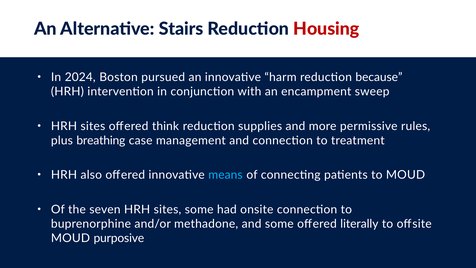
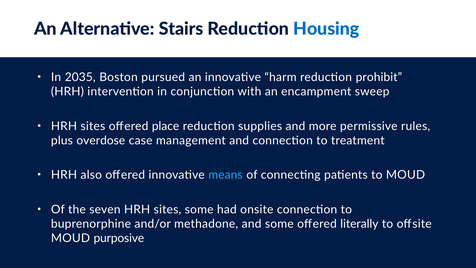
Housing colour: red -> blue (326, 29)
2024: 2024 -> 2035 (80, 77)
because: because -> prohibit (379, 77)
think: think -> place (166, 126)
breathing: breathing -> overdose (101, 140)
